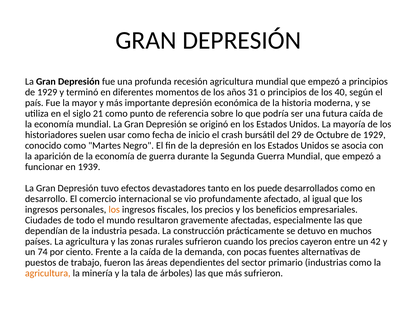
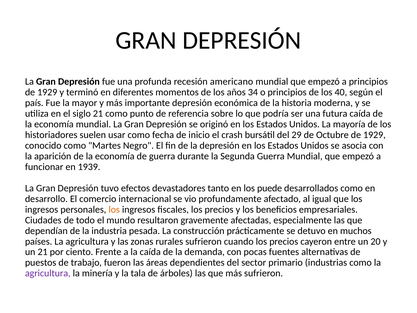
recesión agricultura: agricultura -> americano (232, 82)
31: 31 -> 34 (253, 92)
42: 42 -> 20 (376, 241)
un 74: 74 -> 21 (43, 252)
agricultura colour: orange -> purple (48, 273)
